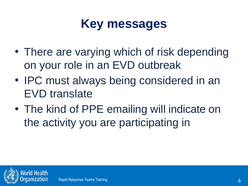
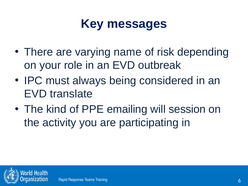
which: which -> name (128, 52)
indicate: indicate -> session (187, 109)
